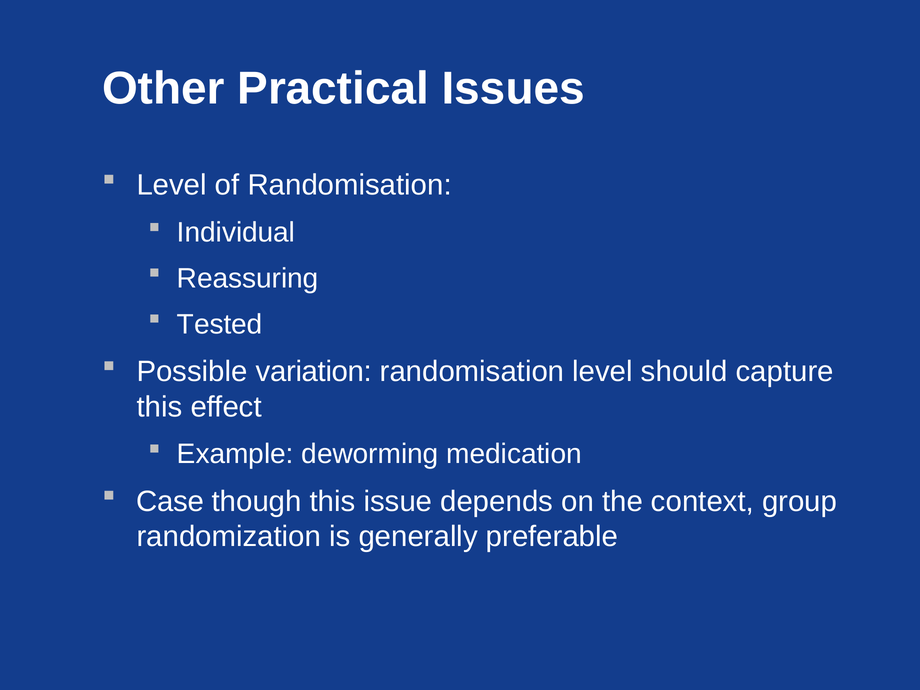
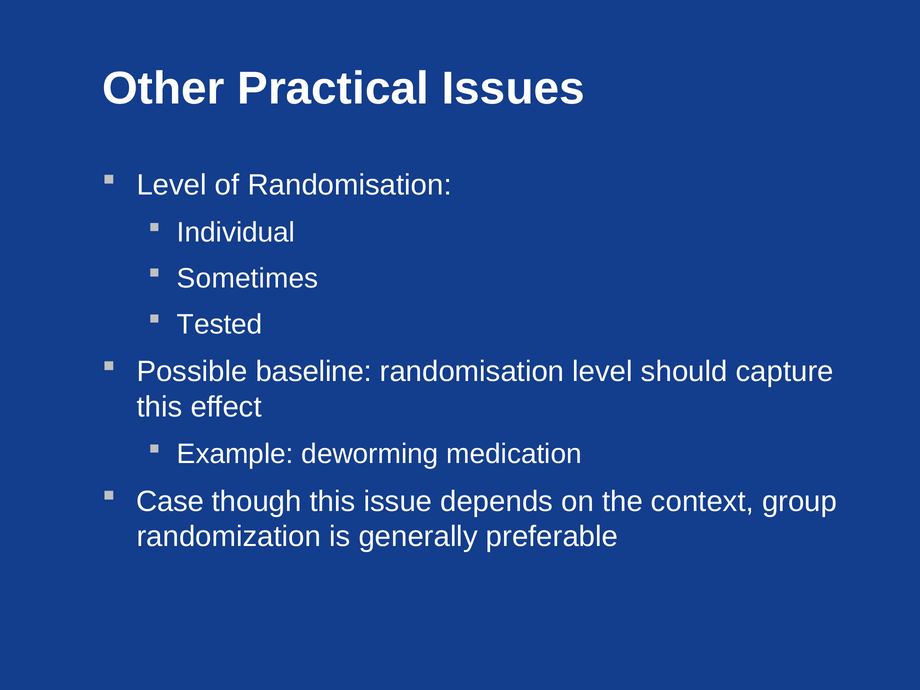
Reassuring: Reassuring -> Sometimes (248, 278)
variation: variation -> baseline (314, 372)
